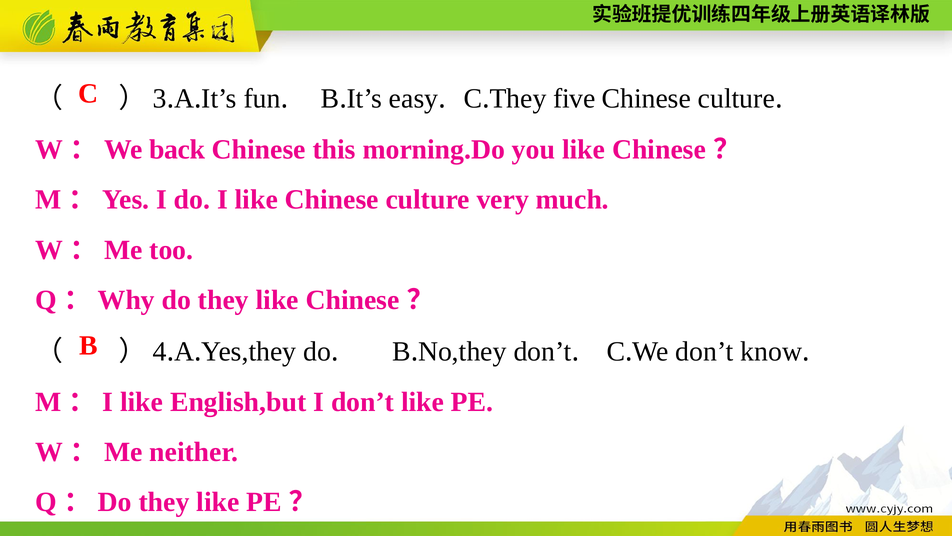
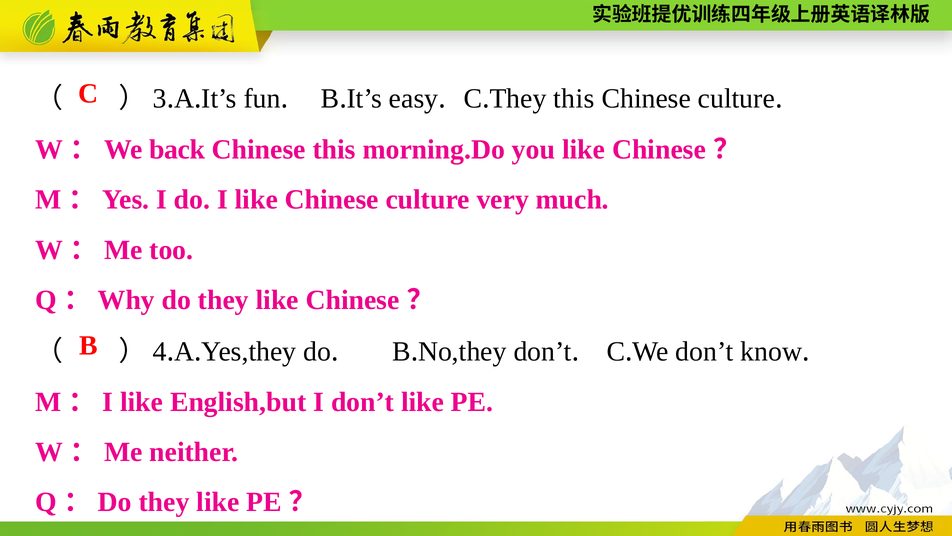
They five: five -> this (574, 99)
